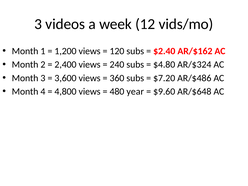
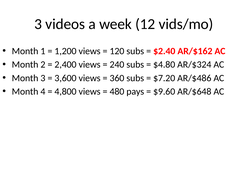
year: year -> pays (135, 92)
